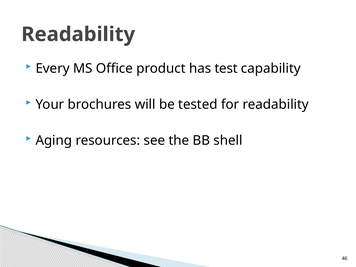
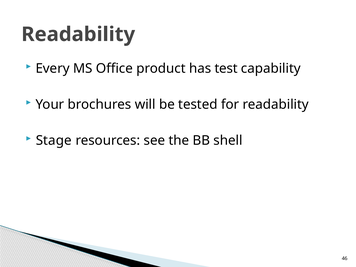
Aging: Aging -> Stage (54, 140)
